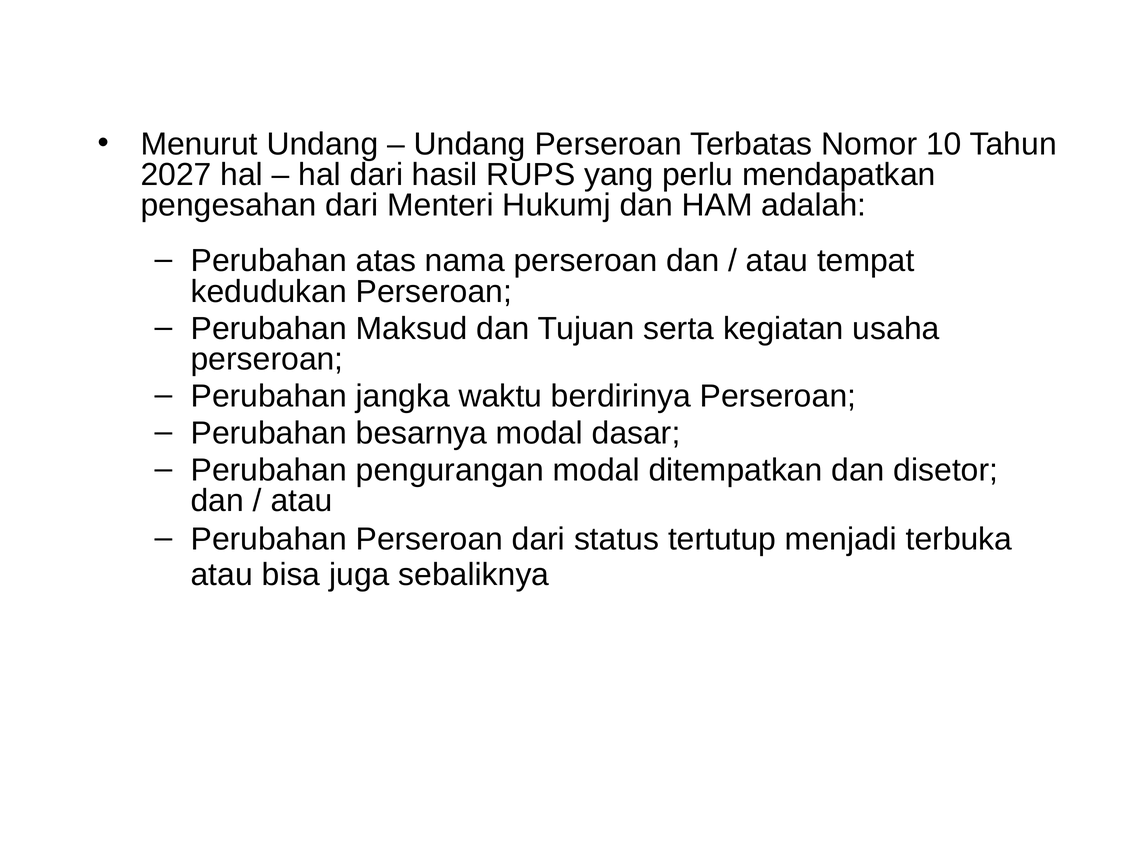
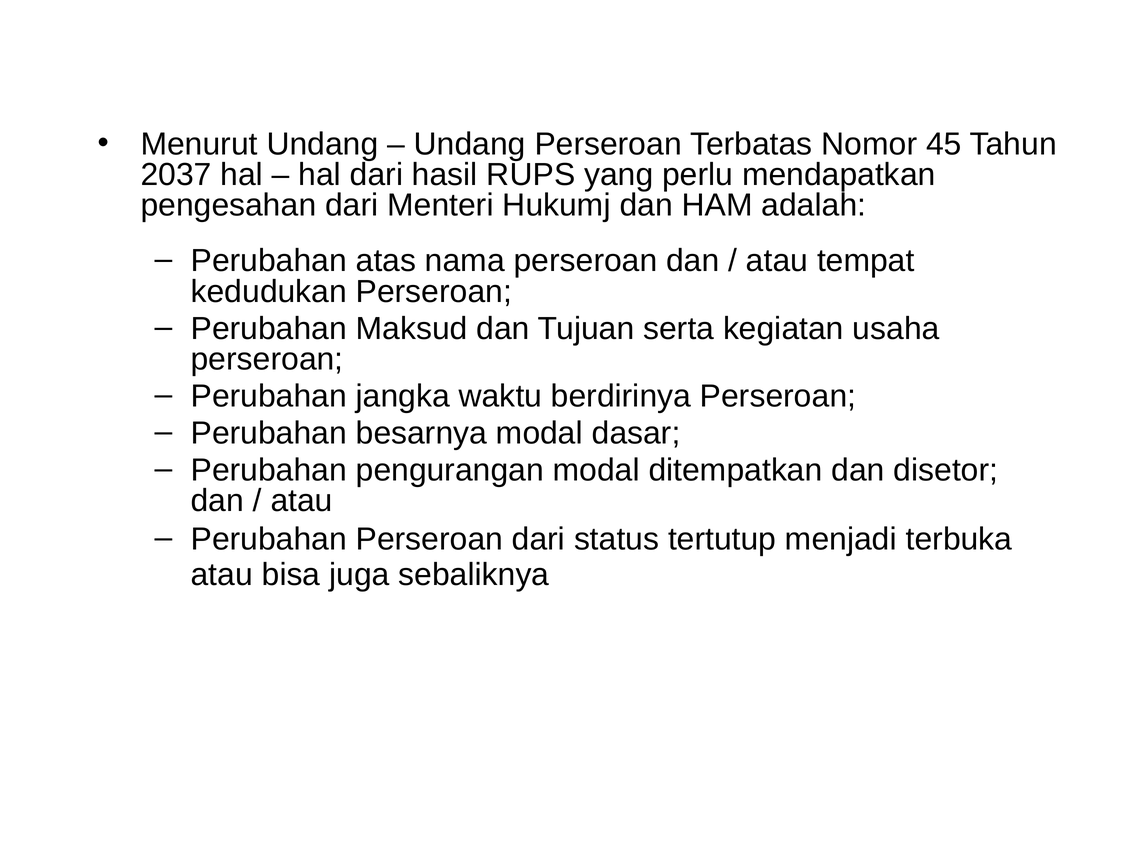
10: 10 -> 45 (944, 144)
2027: 2027 -> 2037 (176, 175)
